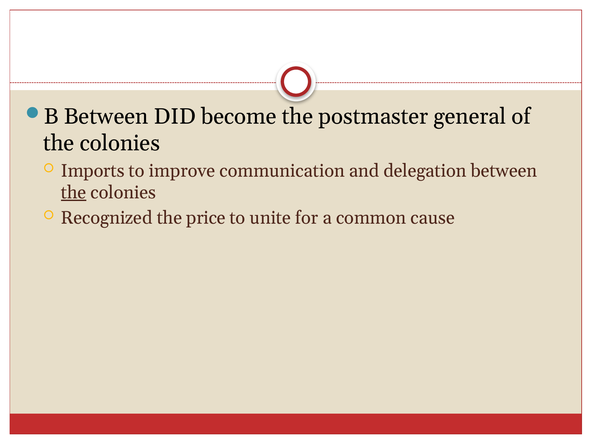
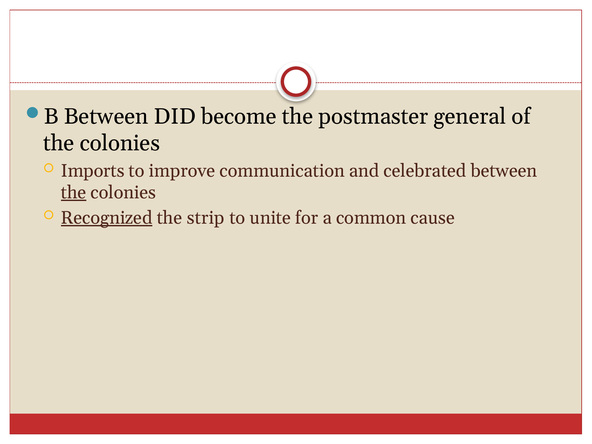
delegation: delegation -> celebrated (425, 171)
Recognized underline: none -> present (107, 218)
price: price -> strip (206, 218)
